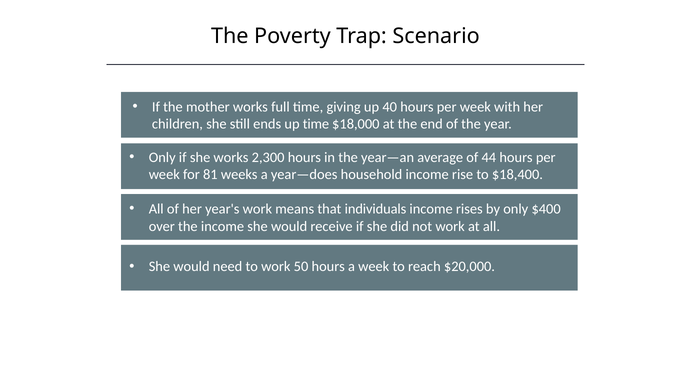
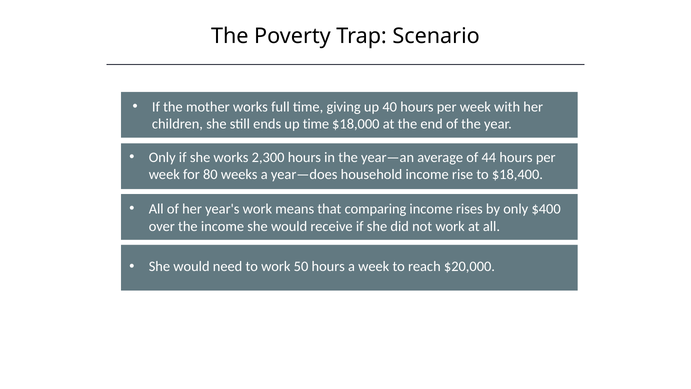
81: 81 -> 80 (210, 174)
individuals: individuals -> comparing (376, 209)
